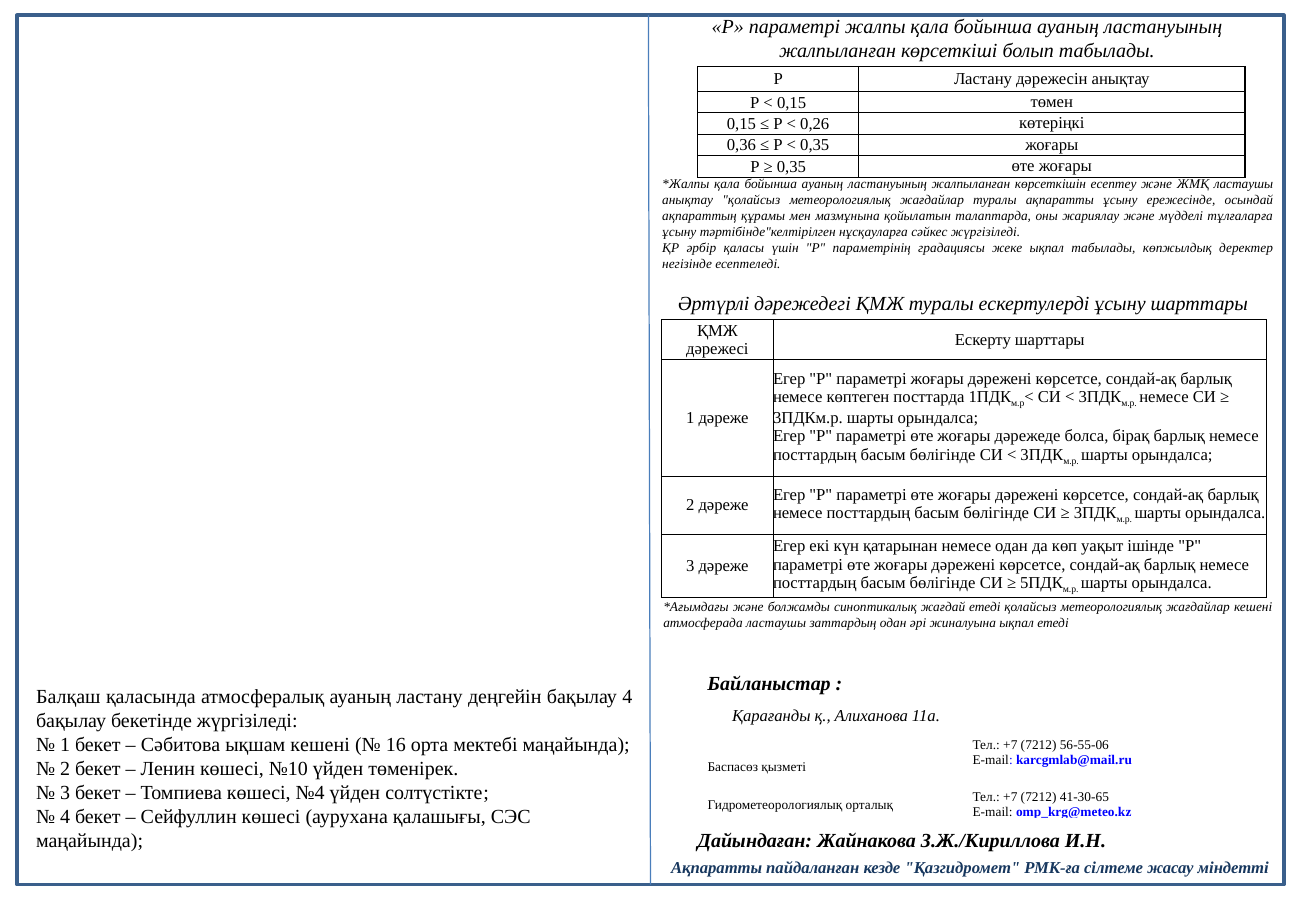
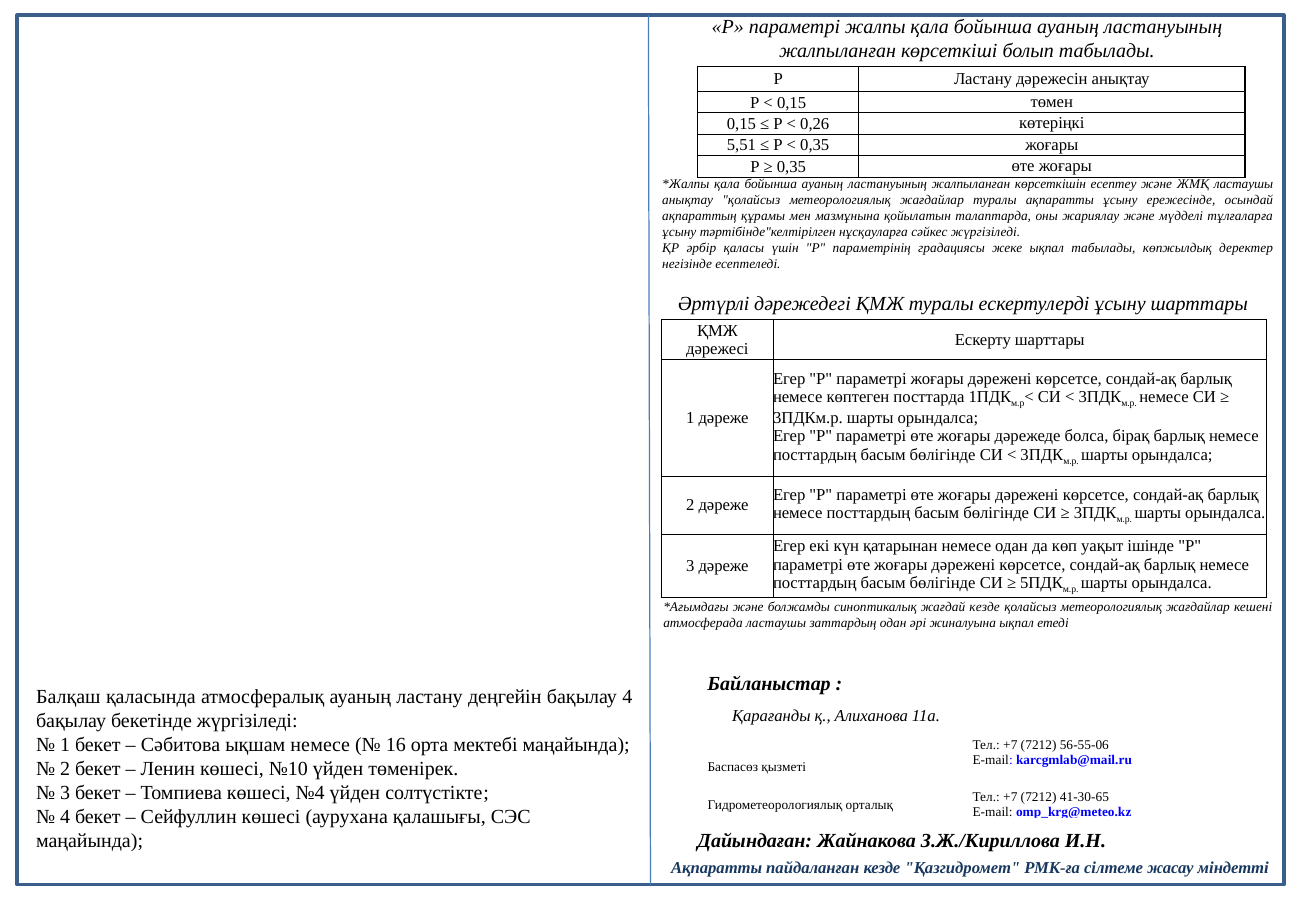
0,36: 0,36 -> 5,51 (741, 146)
жағдай етеді: етеді -> кезде (985, 607)
ықшам кешені: кешені -> немесе (320, 745)
